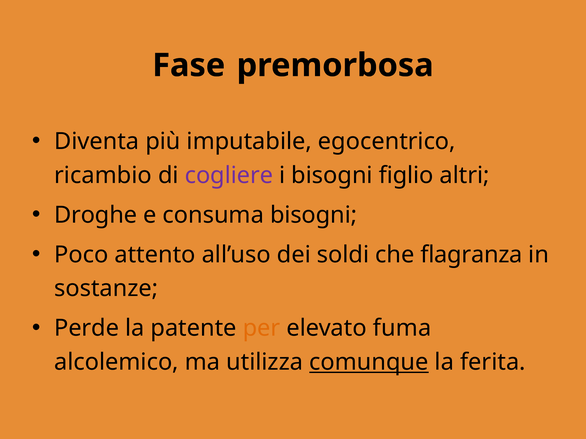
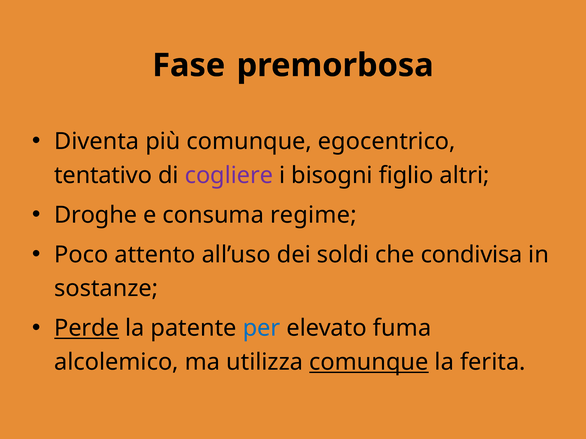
più imputabile: imputabile -> comunque (249, 142)
ricambio: ricambio -> tentativo (103, 176)
consuma bisogni: bisogni -> regime (313, 215)
flagranza: flagranza -> condivisa (472, 255)
Perde underline: none -> present (87, 329)
per colour: orange -> blue (262, 329)
